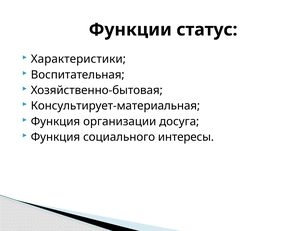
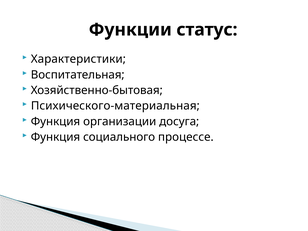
Консультирует-материальная: Консультирует-материальная -> Психического-материальная (115, 106)
интересы: интересы -> процессе (186, 137)
